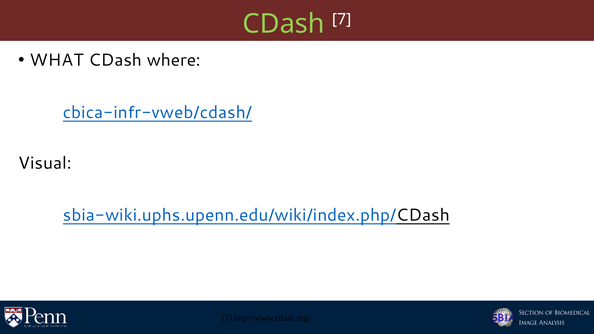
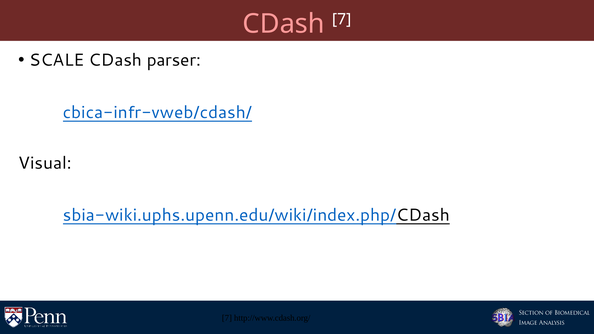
CDash colour: light green -> pink (284, 24)
WHAT: WHAT -> SCALE (57, 60)
where: where -> parser (174, 60)
